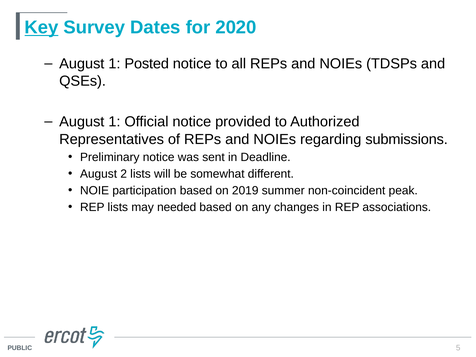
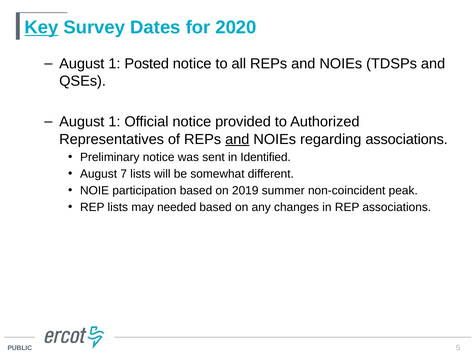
and underline: none -> present (237, 139)
regarding submissions: submissions -> associations (407, 139)
Deadline: Deadline -> Identified (266, 157)
2: 2 -> 7 (124, 174)
